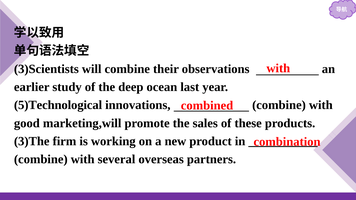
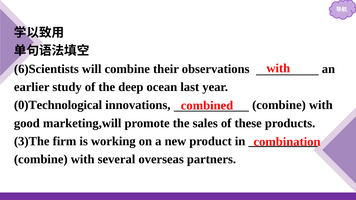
3)Scientists: 3)Scientists -> 6)Scientists (46, 69)
5)Technological: 5)Technological -> 0)Technological (58, 105)
